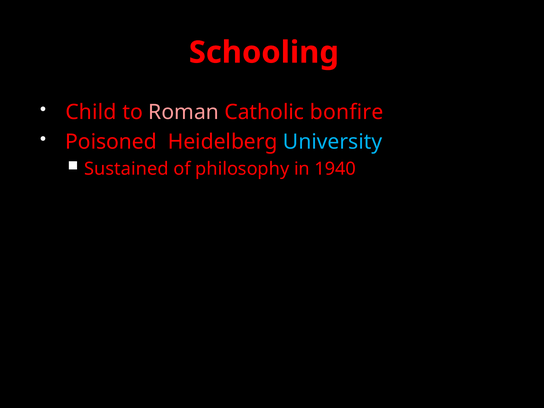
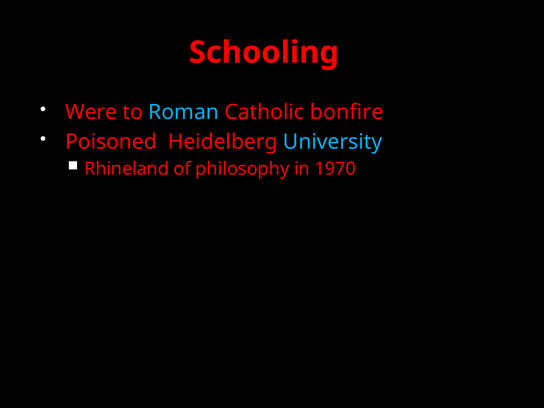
Child: Child -> Were (91, 112)
Roman colour: pink -> light blue (184, 112)
Sustained: Sustained -> Rhineland (127, 169)
1940: 1940 -> 1970 (335, 169)
